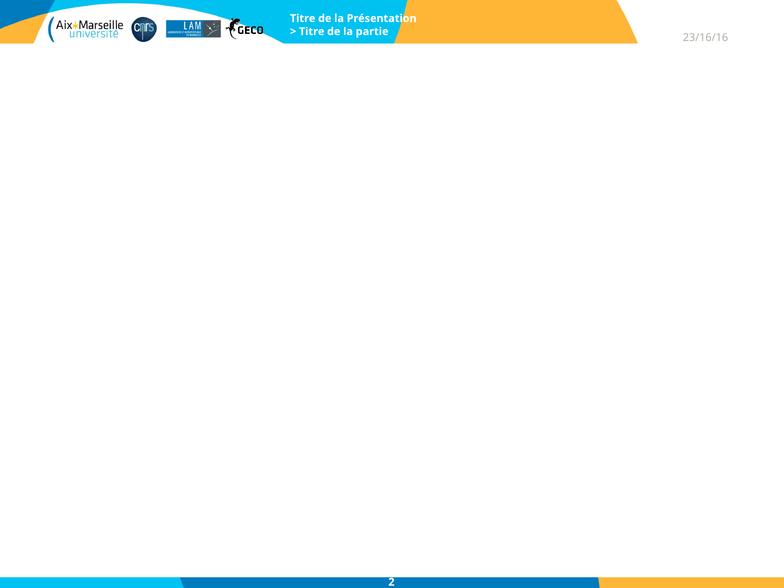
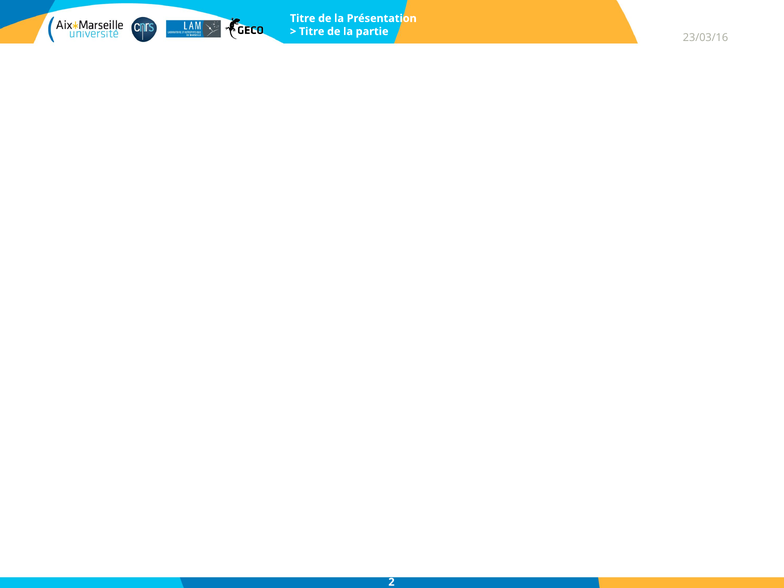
23/16/16: 23/16/16 -> 23/03/16 (706, 38)
